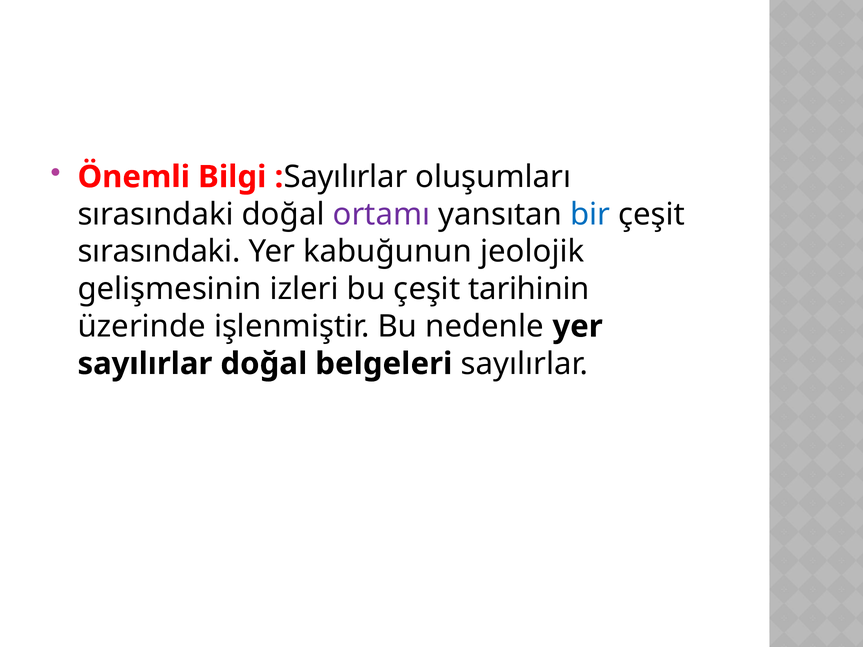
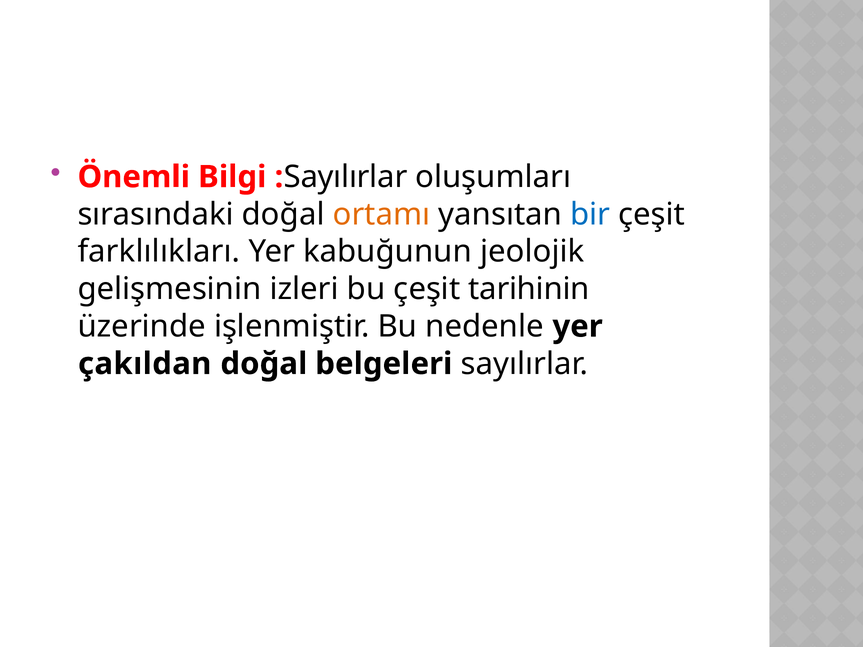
ortamı colour: purple -> orange (381, 214)
sırasındaki: sırasındaki -> farklılıkları (159, 252)
sayılırlar: sayılırlar -> çakıldan (145, 364)
